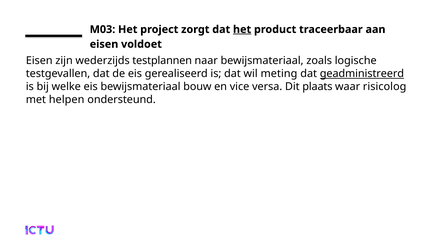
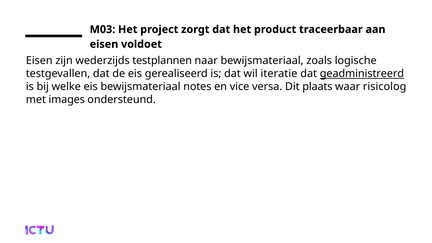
het underline: present -> none (242, 29)
meting: meting -> iteratie (279, 74)
bouw: bouw -> notes (197, 87)
helpen: helpen -> images (67, 100)
